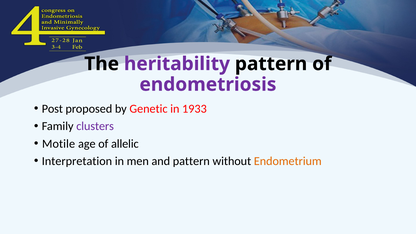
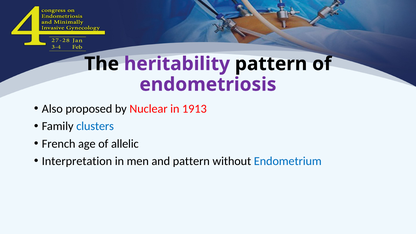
Post: Post -> Also (52, 109)
Genetic: Genetic -> Nuclear (149, 109)
1933: 1933 -> 1913 (194, 109)
clusters colour: purple -> blue (95, 126)
Motile: Motile -> French (59, 144)
Endometrium colour: orange -> blue (288, 161)
